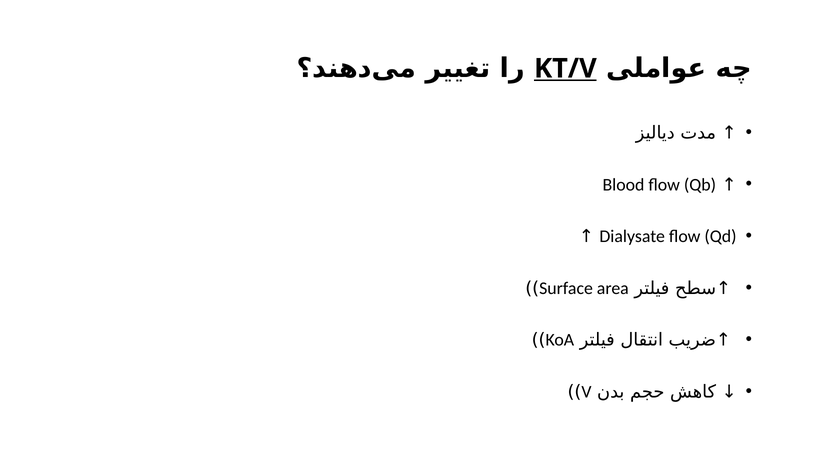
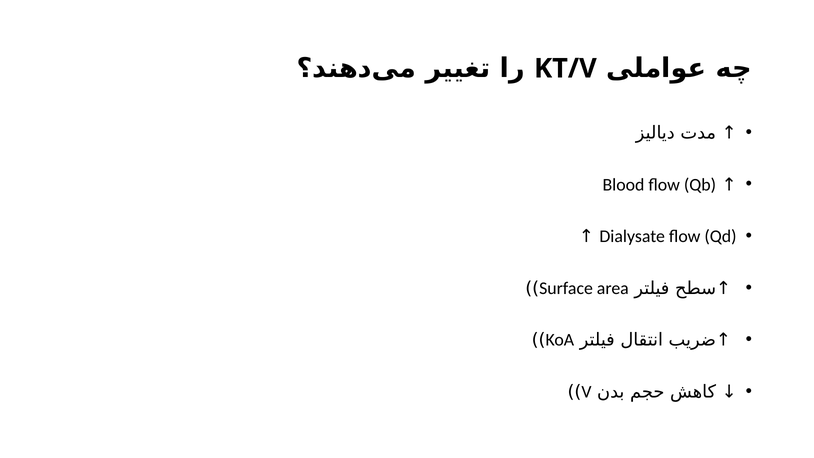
KT/V underline: present -> none (565, 68)
